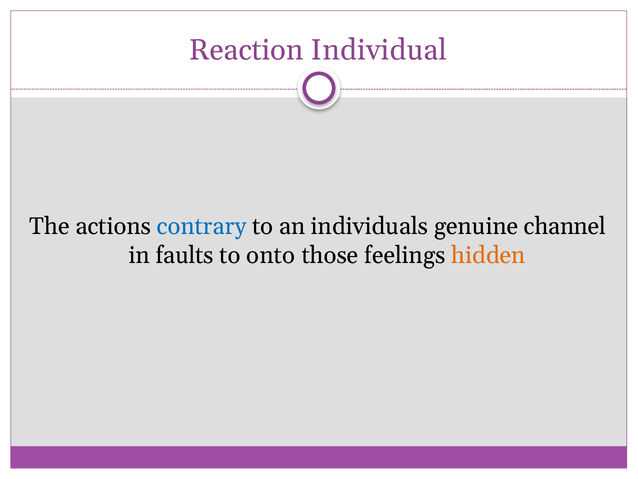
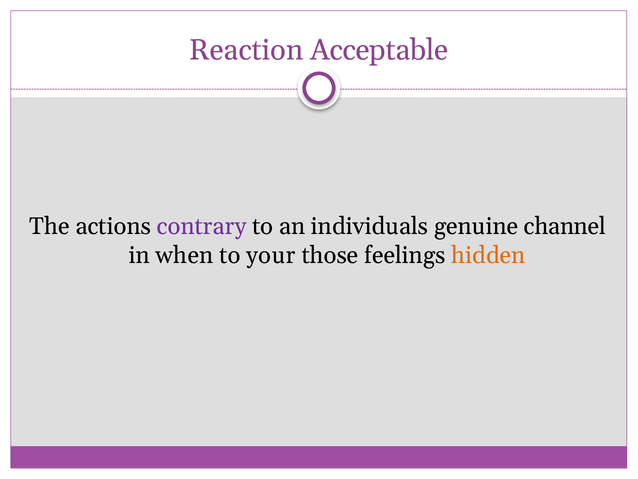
Individual: Individual -> Acceptable (379, 50)
contrary colour: blue -> purple (202, 226)
faults: faults -> when (185, 255)
onto: onto -> your (271, 255)
